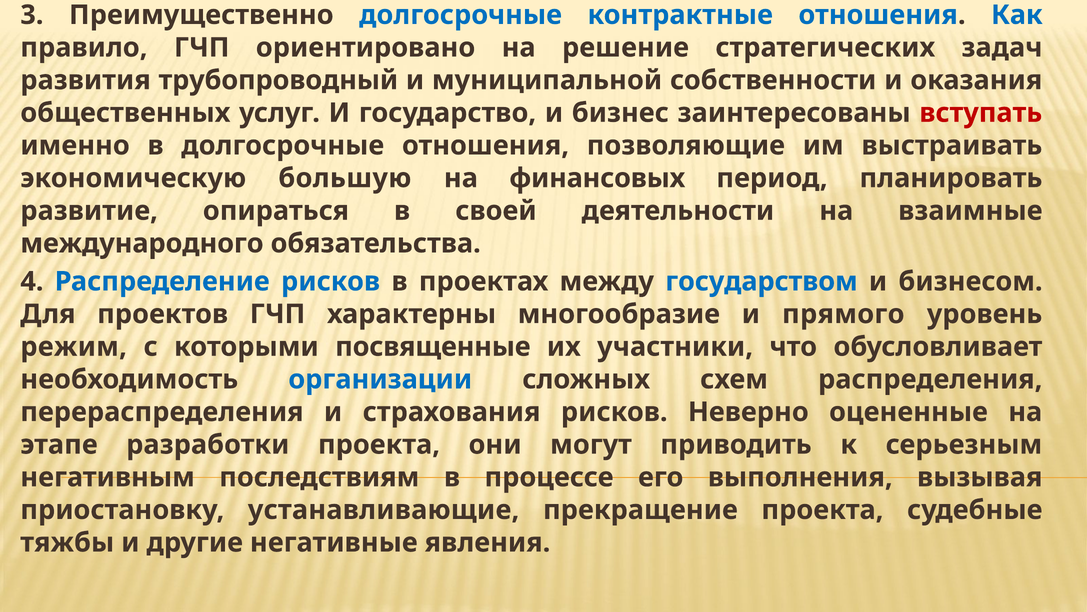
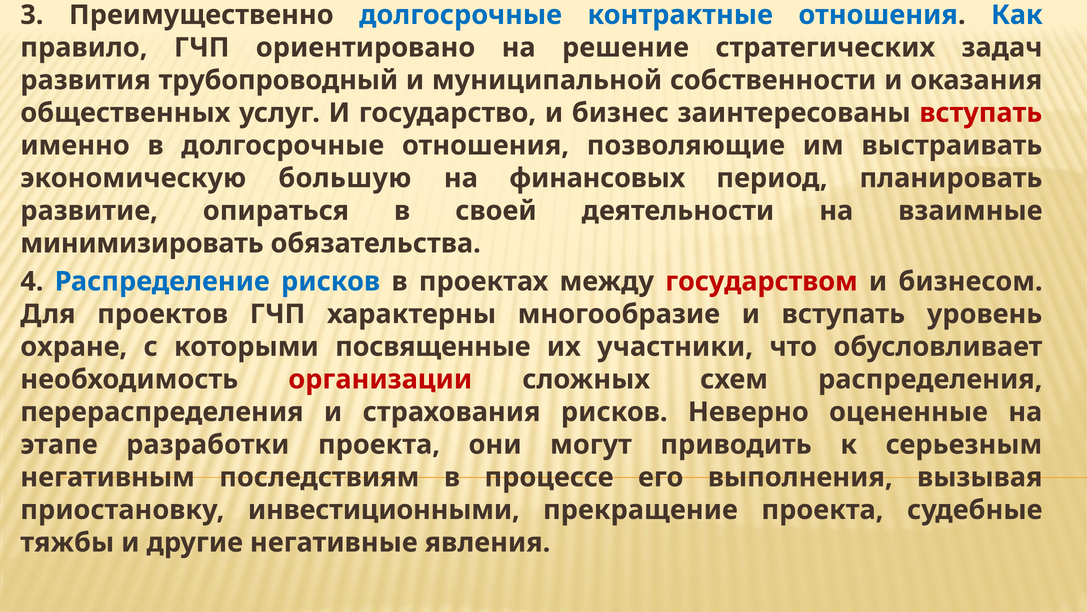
международного: международного -> минимизировать (142, 243)
государством colour: blue -> red (761, 281)
и прямого: прямого -> вступать (843, 314)
режим: режим -> охране (74, 346)
организации colour: blue -> red (380, 379)
устанавливающие: устанавливающие -> инвестиционными (384, 510)
